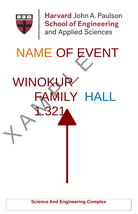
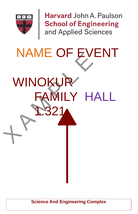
HALL colour: blue -> purple (100, 96)
